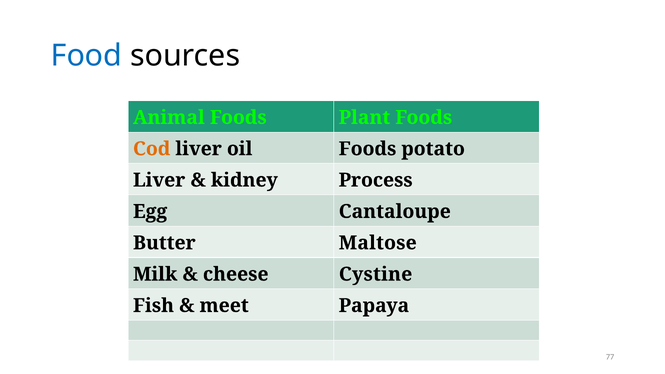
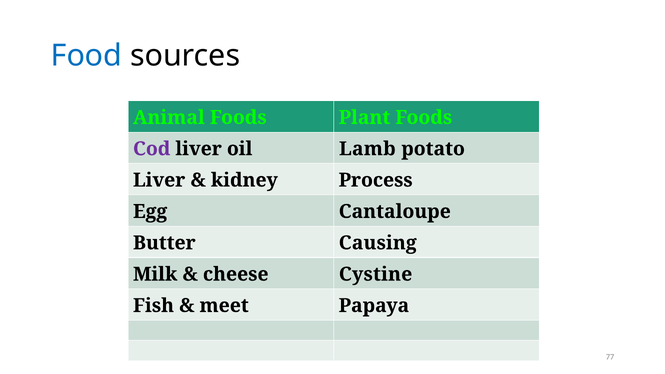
Cod colour: orange -> purple (152, 149)
oil Foods: Foods -> Lamb (367, 149)
Maltose: Maltose -> Causing (378, 243)
